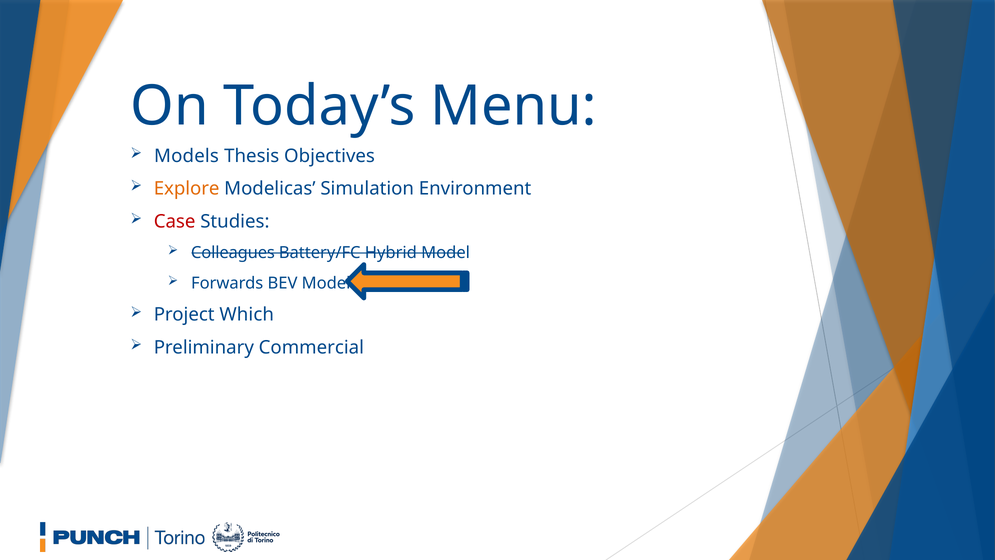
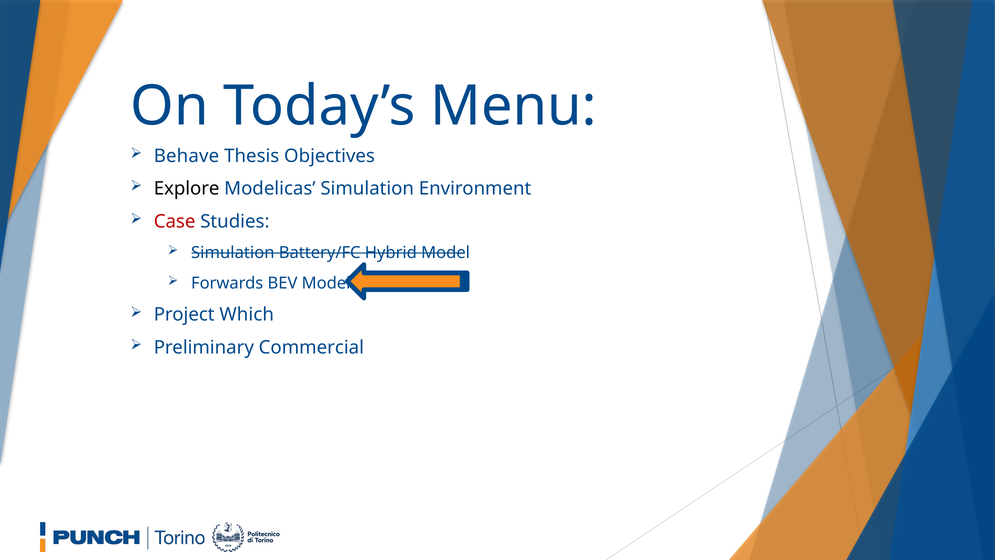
Models: Models -> Behave (186, 156)
Explore colour: orange -> black (187, 189)
Colleagues: Colleagues -> Simulation (233, 253)
